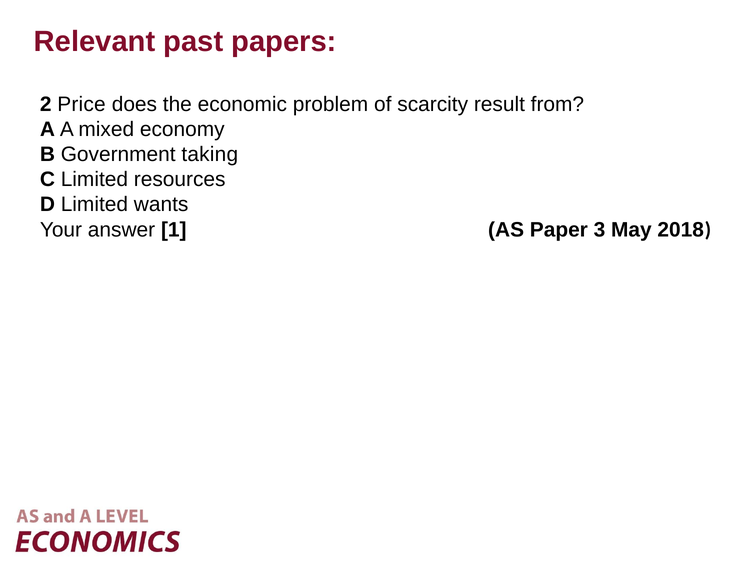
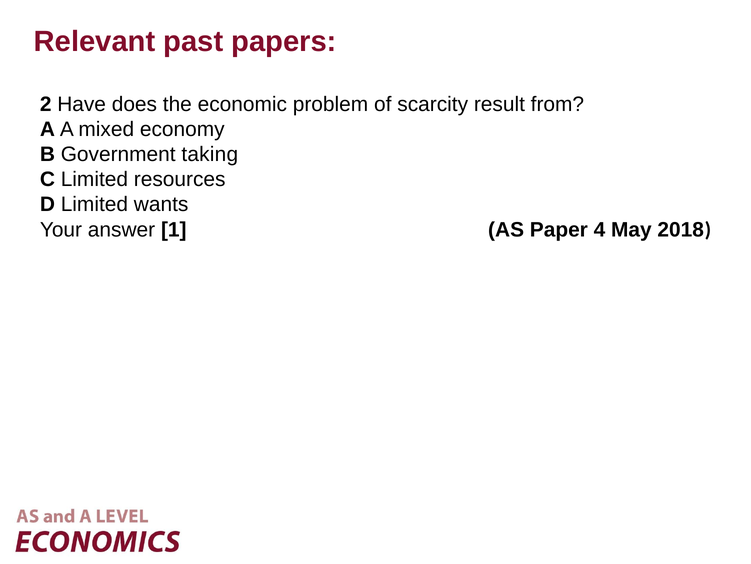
Price: Price -> Have (82, 104)
3: 3 -> 4 (600, 229)
